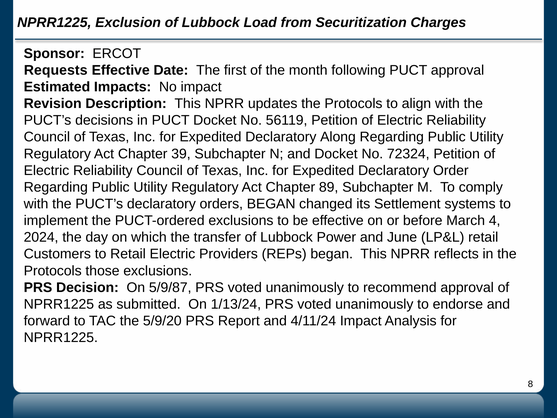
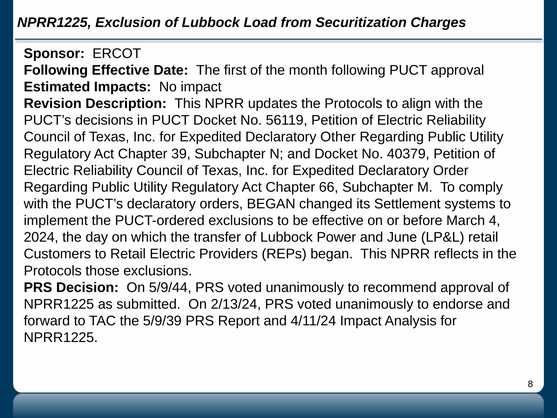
Requests: Requests -> Following (56, 70)
Along: Along -> Other (338, 137)
72324: 72324 -> 40379 (408, 154)
89: 89 -> 66 (329, 187)
5/9/87: 5/9/87 -> 5/9/44 (170, 287)
1/13/24: 1/13/24 -> 2/13/24 (236, 304)
5/9/20: 5/9/20 -> 5/9/39 (162, 321)
